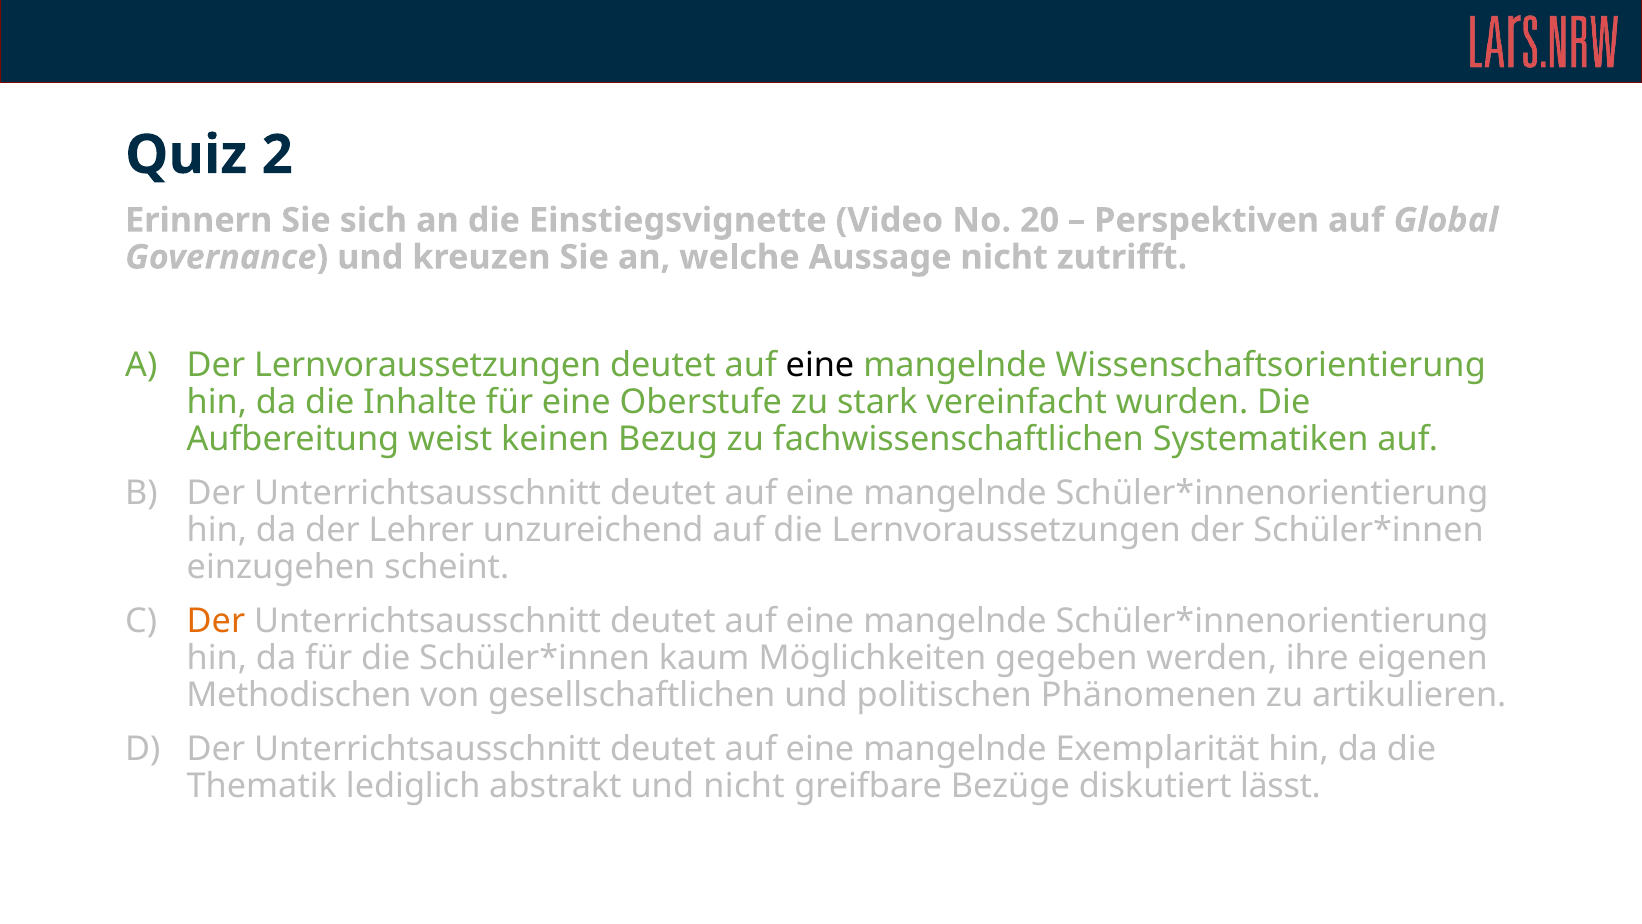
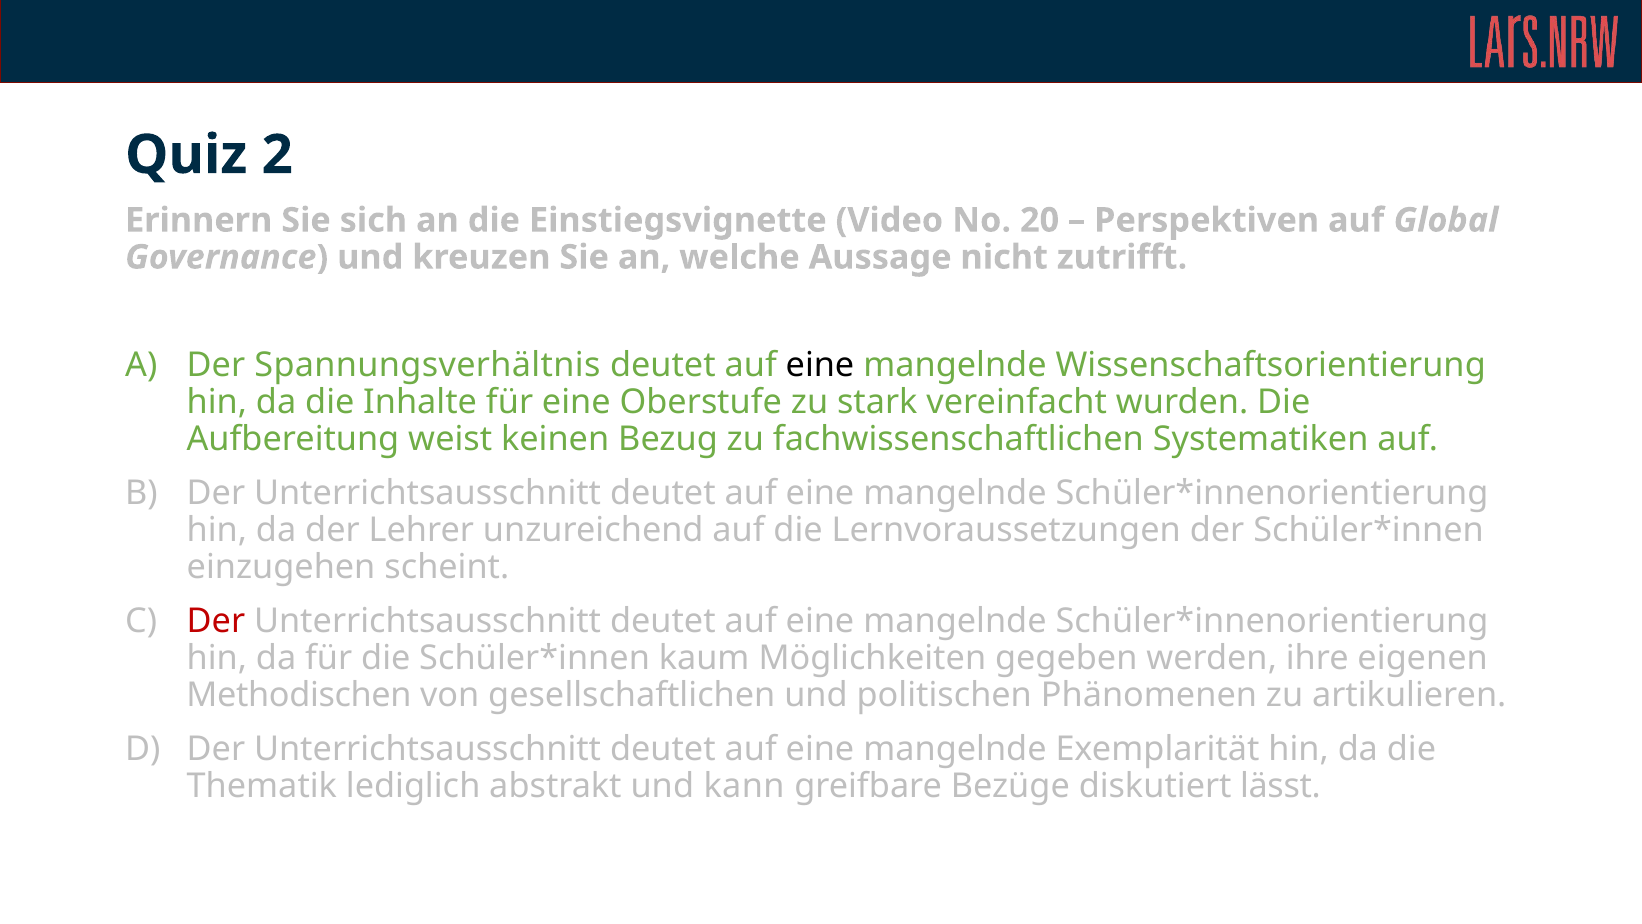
Der Lernvoraussetzungen: Lernvoraussetzungen -> Spannungsverhältnis (427, 365)
Der colour: orange -> red (216, 621)
und nicht: nicht -> kann (744, 786)
